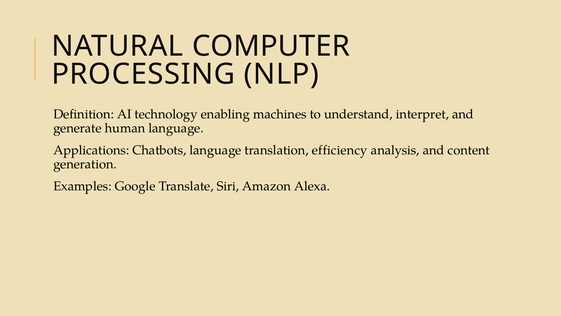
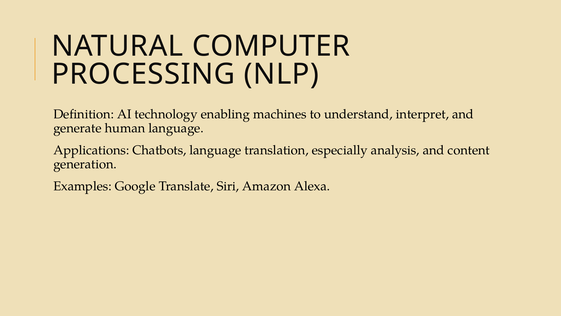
efficiency: efficiency -> especially (340, 150)
